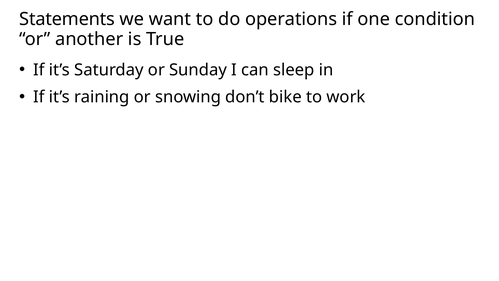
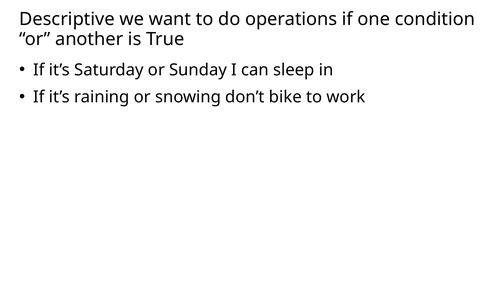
Statements: Statements -> Descriptive (67, 19)
